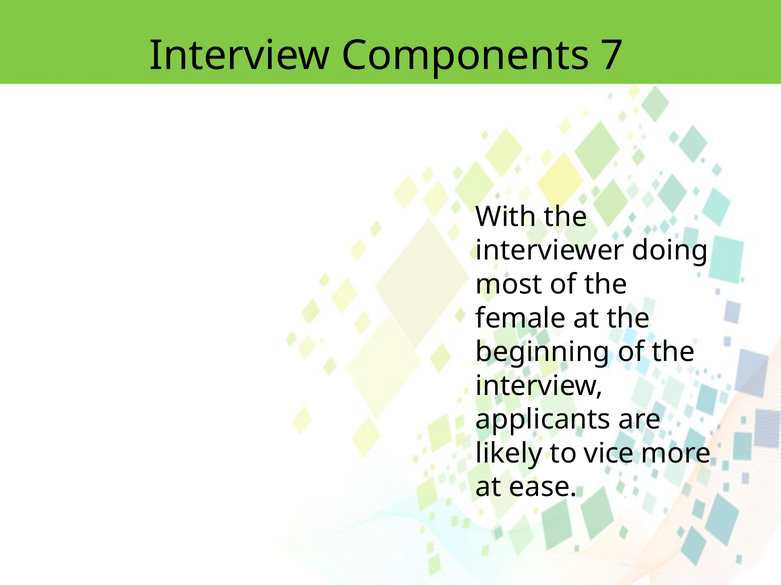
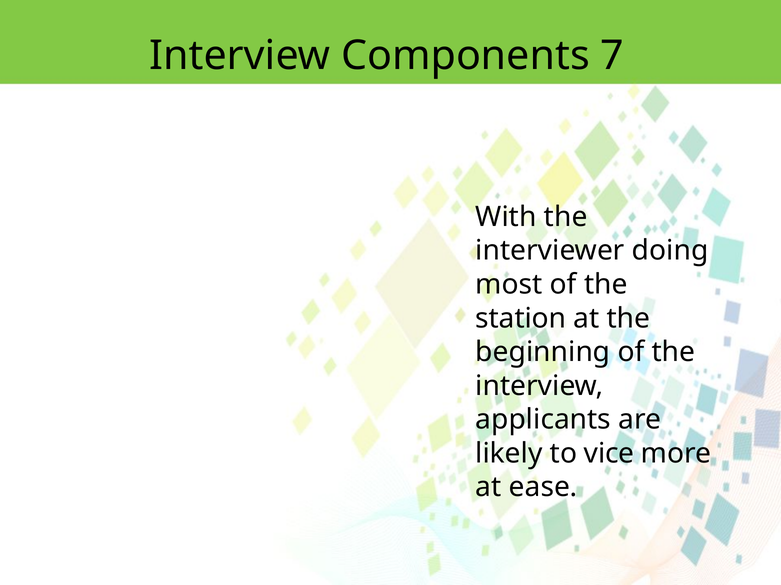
female: female -> station (521, 319)
